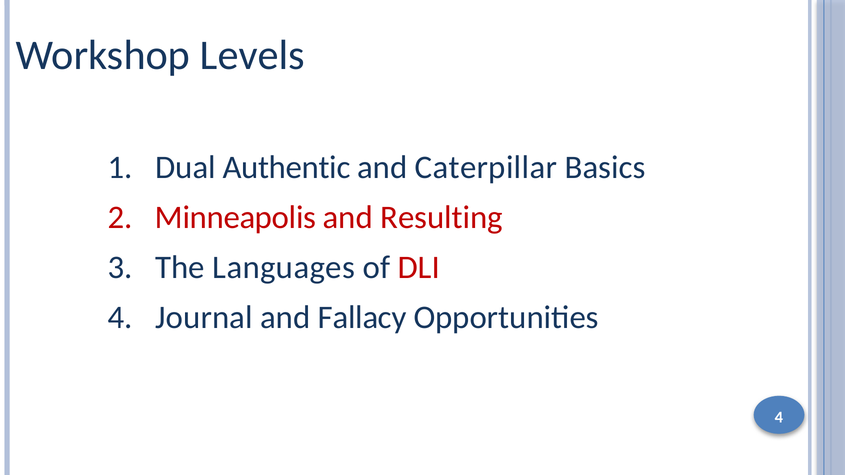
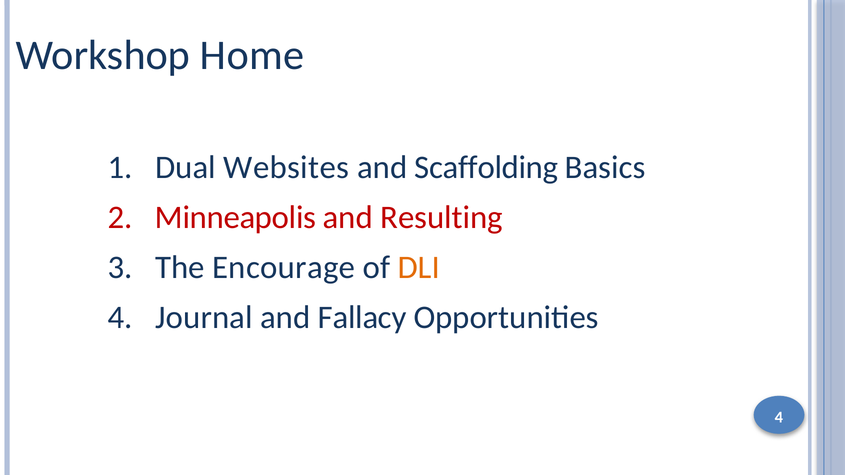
Levels: Levels -> Home (252, 55)
Authentic: Authentic -> Websites (286, 168)
Caterpillar: Caterpillar -> Scaffolding (486, 168)
Languages: Languages -> Encourage (284, 268)
DLI colour: red -> orange (419, 268)
